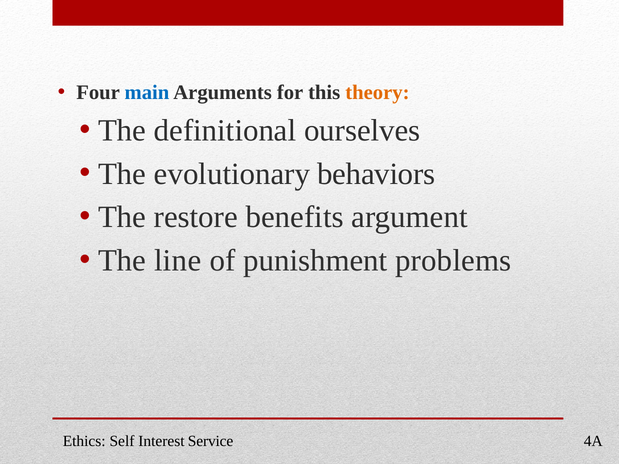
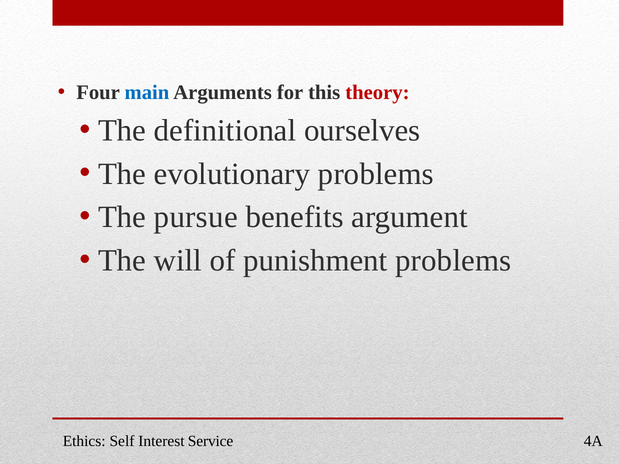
theory colour: orange -> red (377, 93)
evolutionary behaviors: behaviors -> problems (376, 174)
restore: restore -> pursue (196, 217)
line: line -> will (178, 261)
